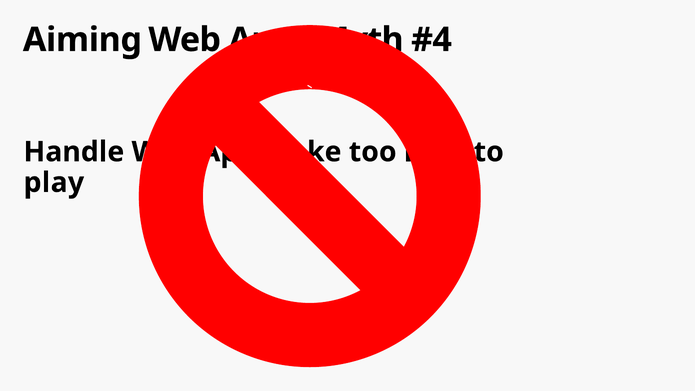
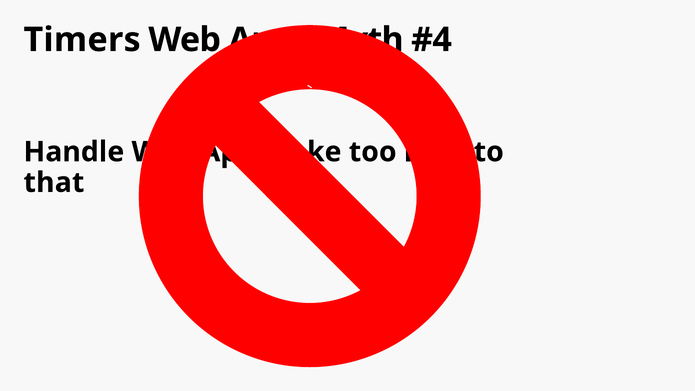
Aiming: Aiming -> Timers (82, 40)
play: play -> that (54, 182)
